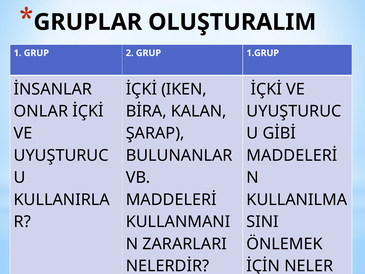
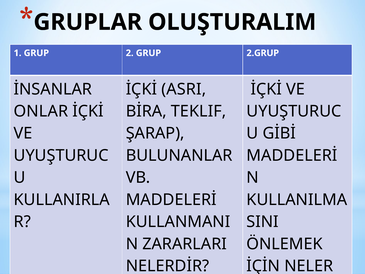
1.GRUP: 1.GRUP -> 2.GRUP (263, 53)
IKEN: IKEN -> ASRI (184, 89)
KALAN: KALAN -> TEKLIF (199, 111)
